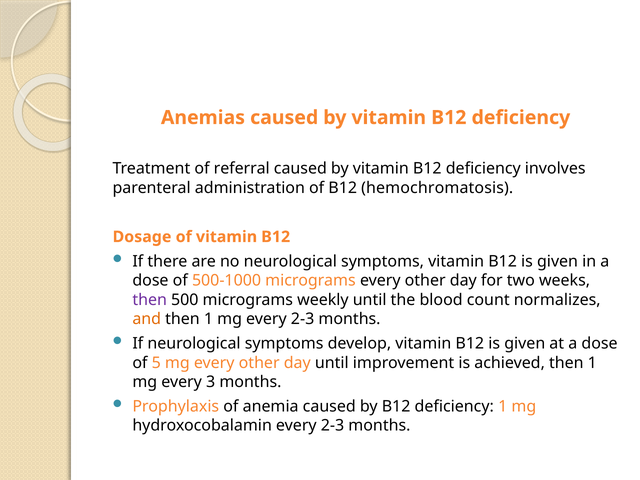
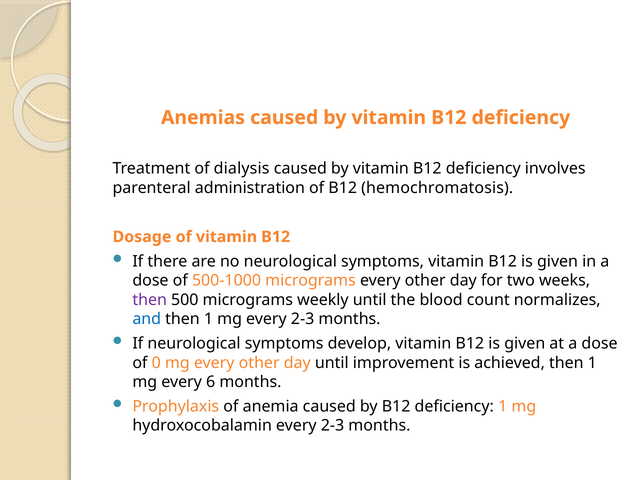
referral: referral -> dialysis (242, 169)
and colour: orange -> blue (147, 319)
5: 5 -> 0 (156, 363)
3: 3 -> 6 (211, 382)
